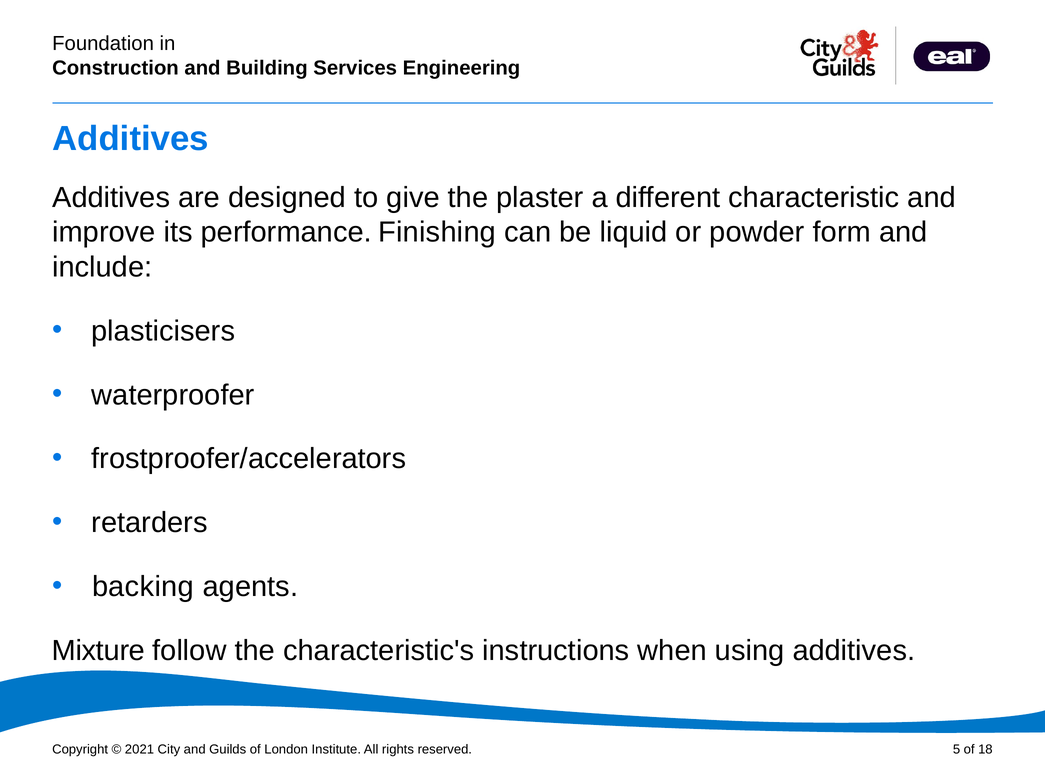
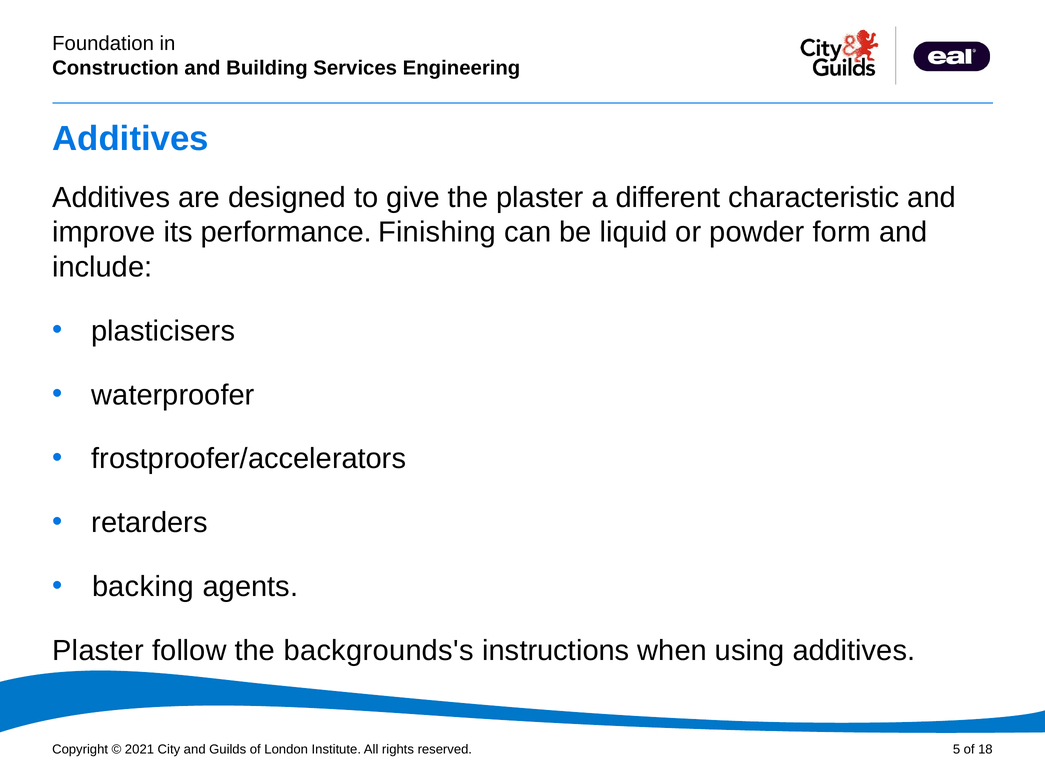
Mixture: Mixture -> Plaster (98, 650)
characteristic's: characteristic's -> backgrounds's (379, 650)
